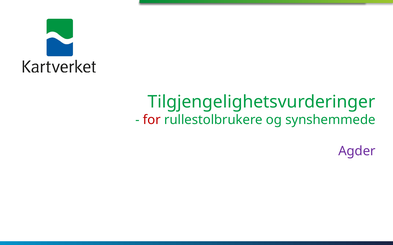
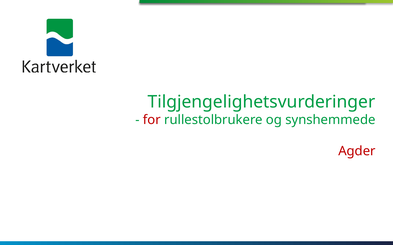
Agder colour: purple -> red (357, 152)
